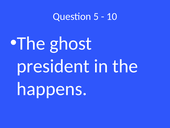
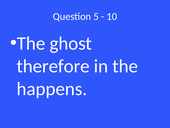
president: president -> therefore (53, 66)
